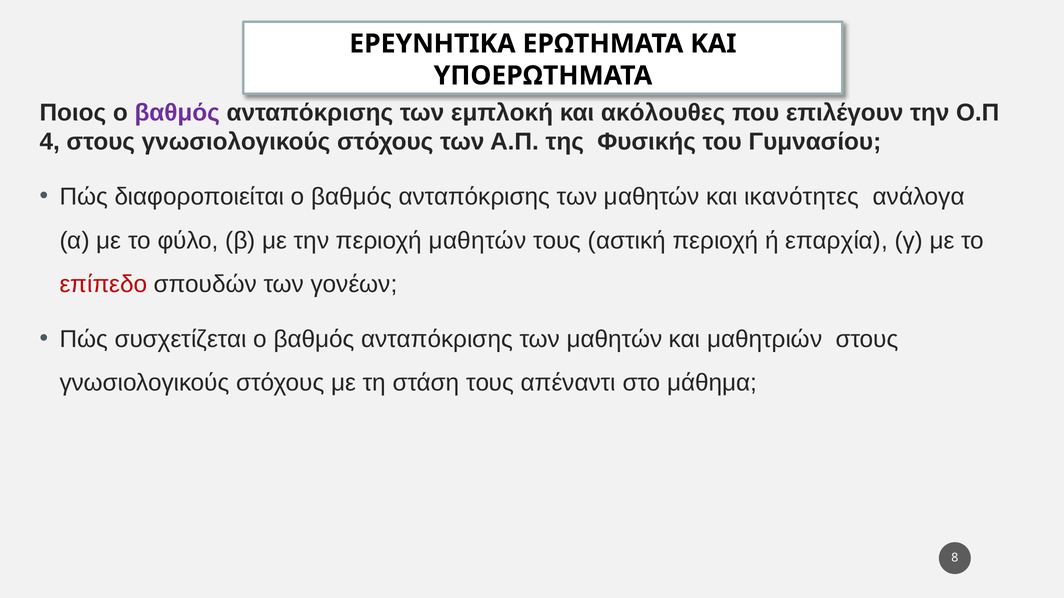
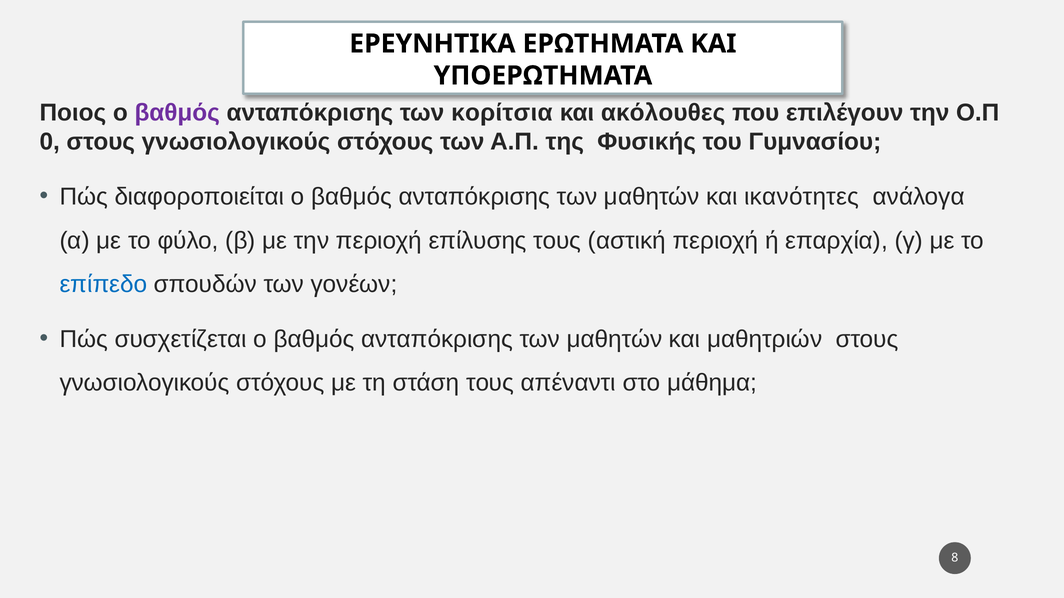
εμπλοκή: εμπλοκή -> κορίτσια (502, 113)
4: 4 -> 0 (50, 142)
περιοχή μαθητών: μαθητών -> επίλυσης (478, 241)
επίπεδο colour: red -> blue (103, 285)
